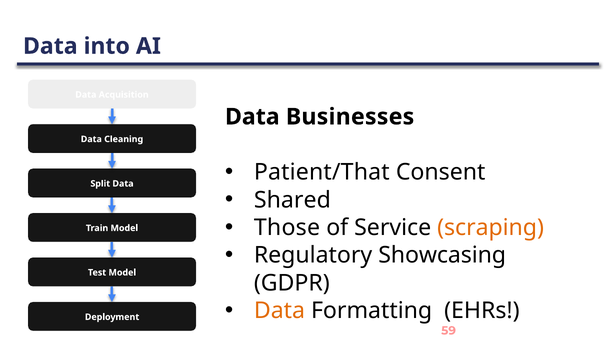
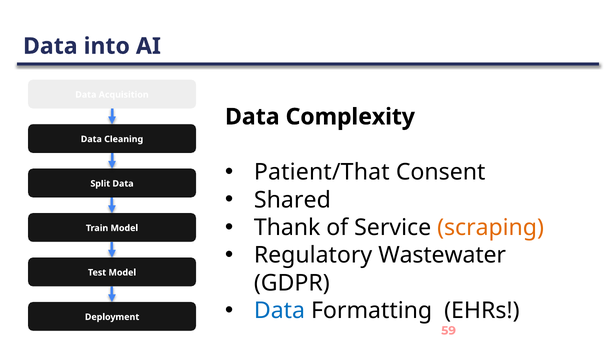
Businesses: Businesses -> Complexity (350, 117)
Those: Those -> Thank (287, 228)
Showcasing: Showcasing -> Wastewater (442, 256)
Data colour: orange -> blue (279, 311)
